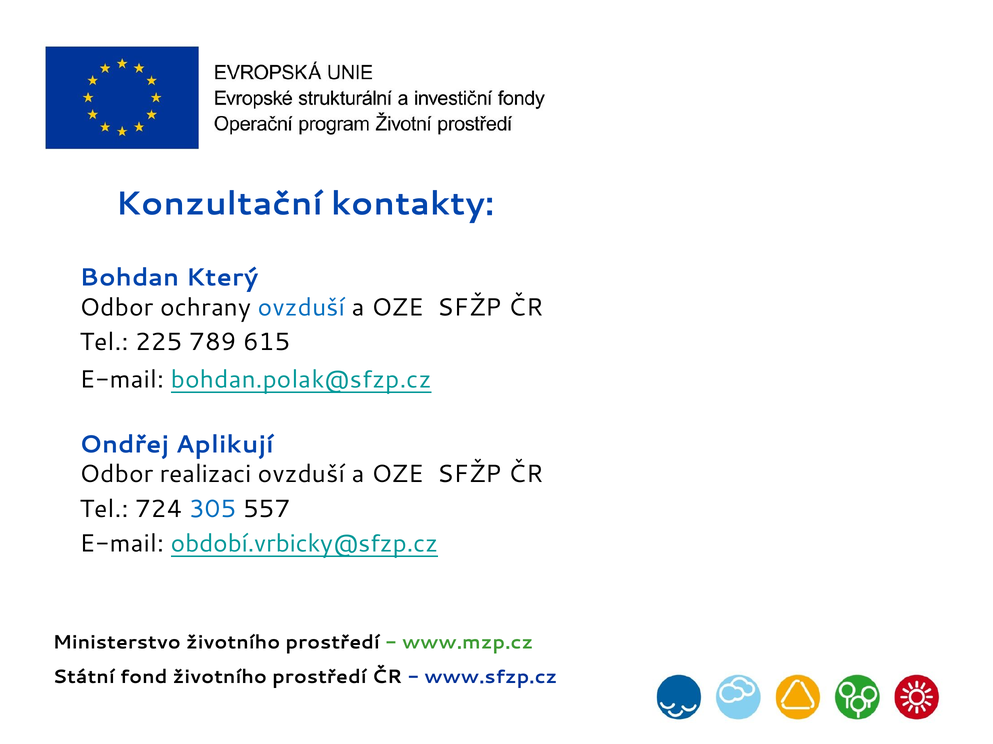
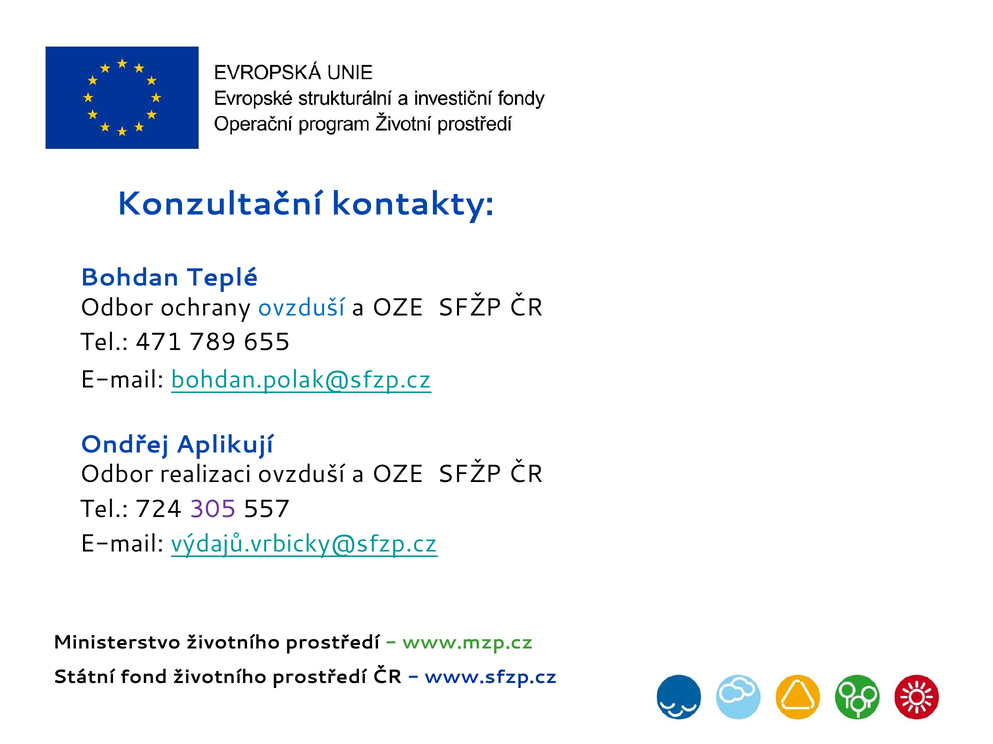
Který: Který -> Teplé (222, 278)
225: 225 -> 471 (159, 342)
615: 615 -> 655 (267, 342)
305 colour: blue -> purple (213, 509)
období.vrbicky@sfzp.cz: období.vrbicky@sfzp.cz -> výdajů.vrbicky@sfzp.cz (304, 544)
